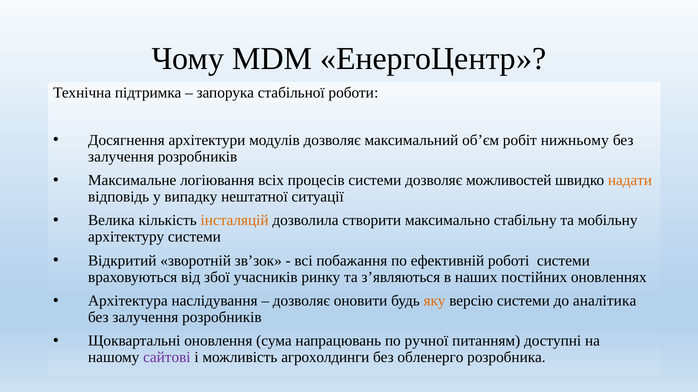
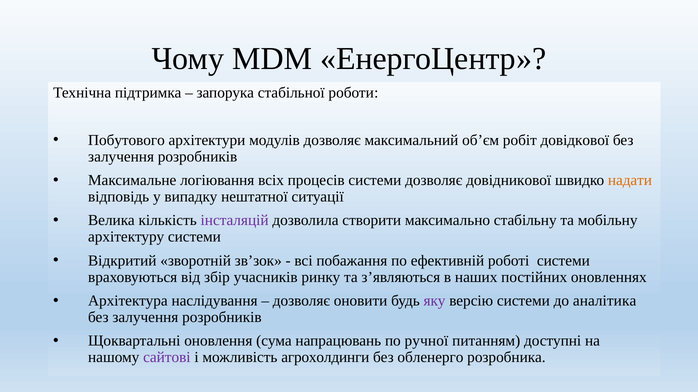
Досягнення: Досягнення -> Побутового (126, 140)
нижньому: нижньому -> довідкової (575, 140)
можливостей: можливостей -> довідникової (509, 180)
інсталяцій colour: orange -> purple (235, 221)
збої: збої -> збір (217, 277)
яку colour: orange -> purple (435, 301)
